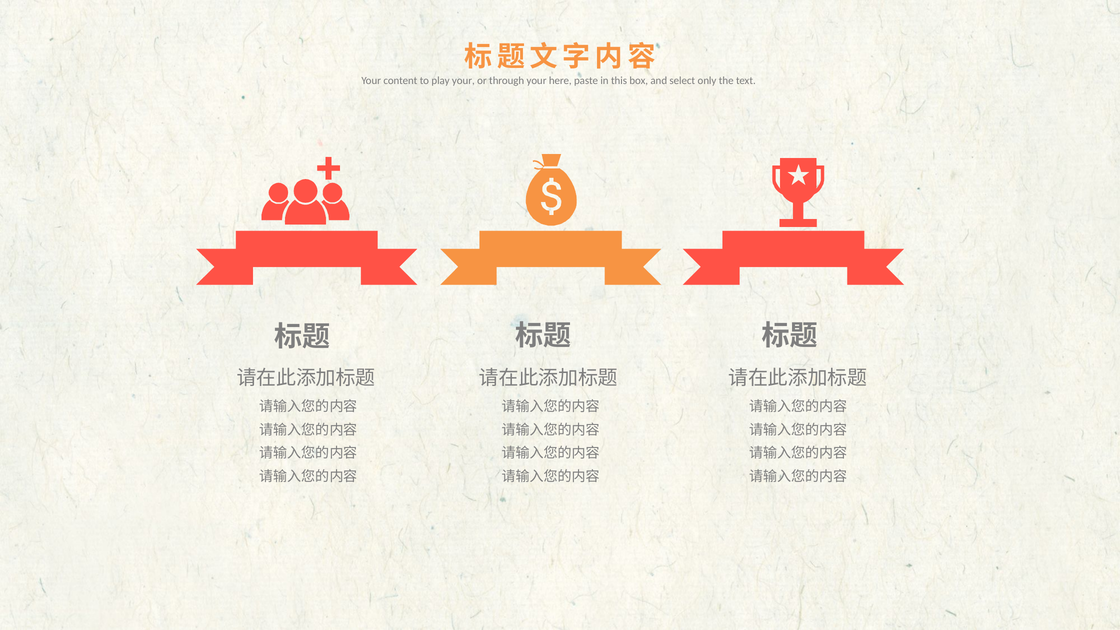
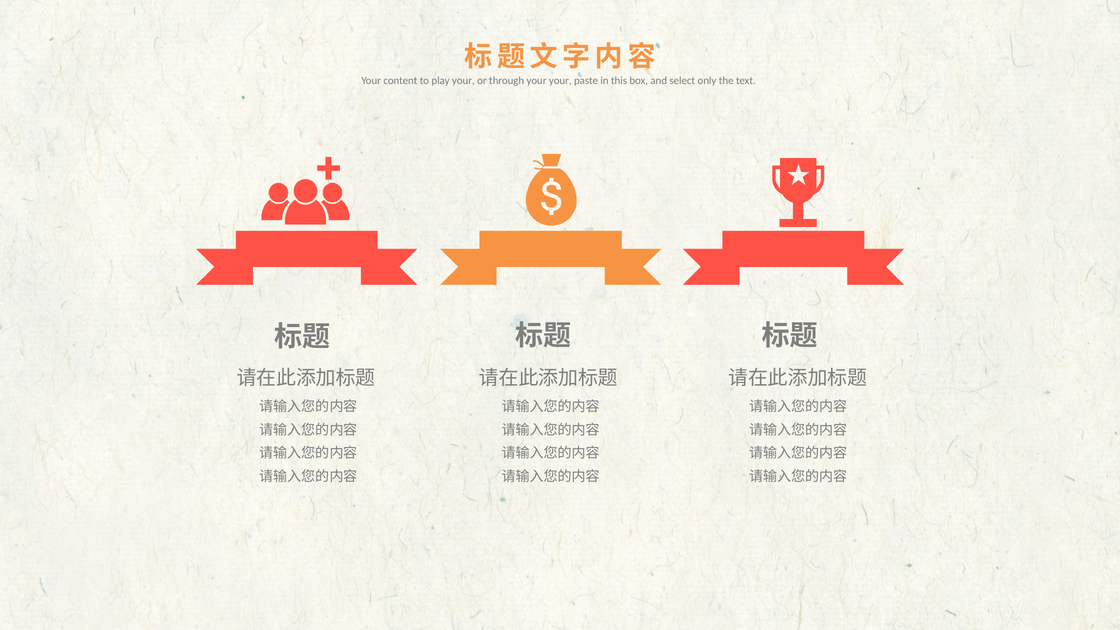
your here: here -> your (560, 81)
